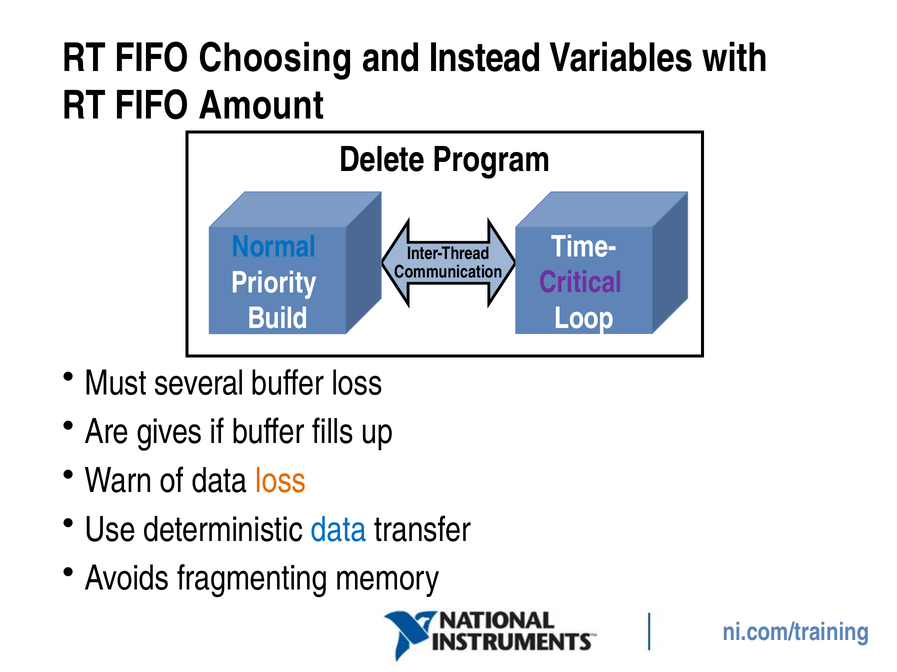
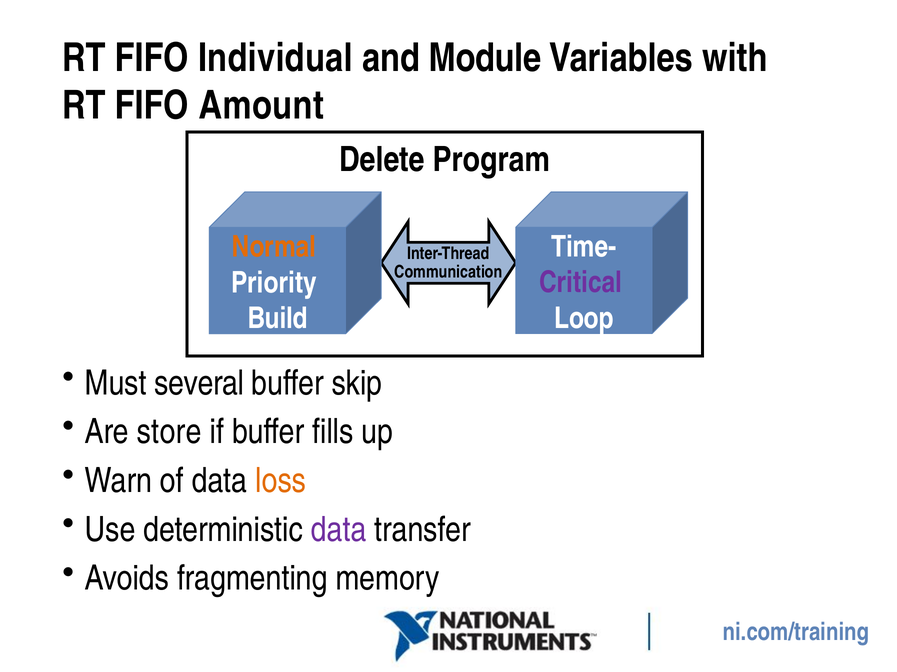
Choosing: Choosing -> Individual (275, 58)
Instead: Instead -> Module (485, 58)
Normal colour: blue -> orange (274, 247)
buffer loss: loss -> skip (357, 384)
gives: gives -> store (169, 432)
data colour: blue -> purple (339, 530)
